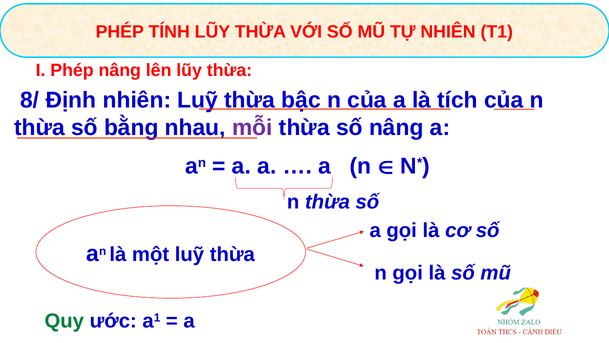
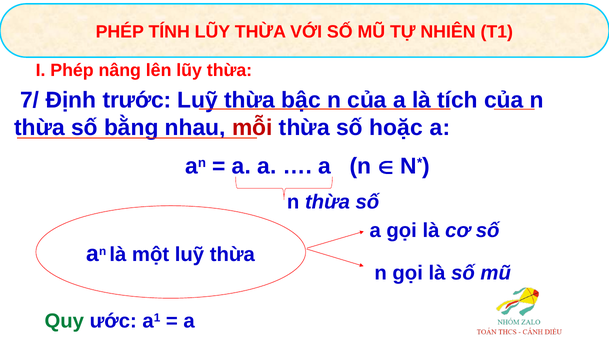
8/: 8/ -> 7/ (30, 100)
Định nhiên: nhiên -> trước (137, 100)
mỗi colour: purple -> red (252, 127)
số nâng: nâng -> hoặc (396, 127)
